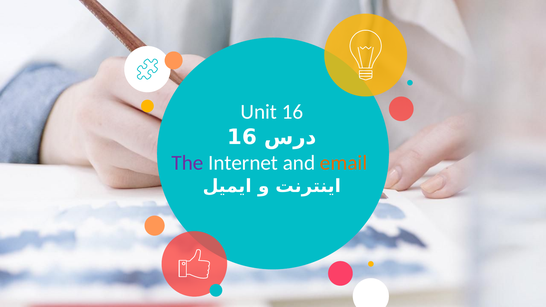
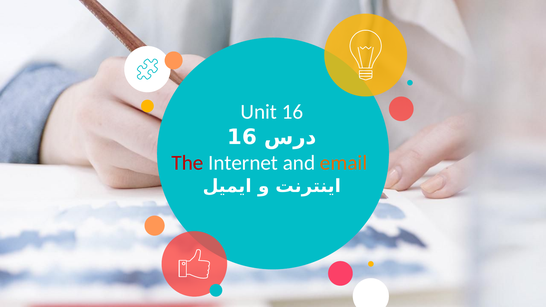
The colour: purple -> red (188, 163)
